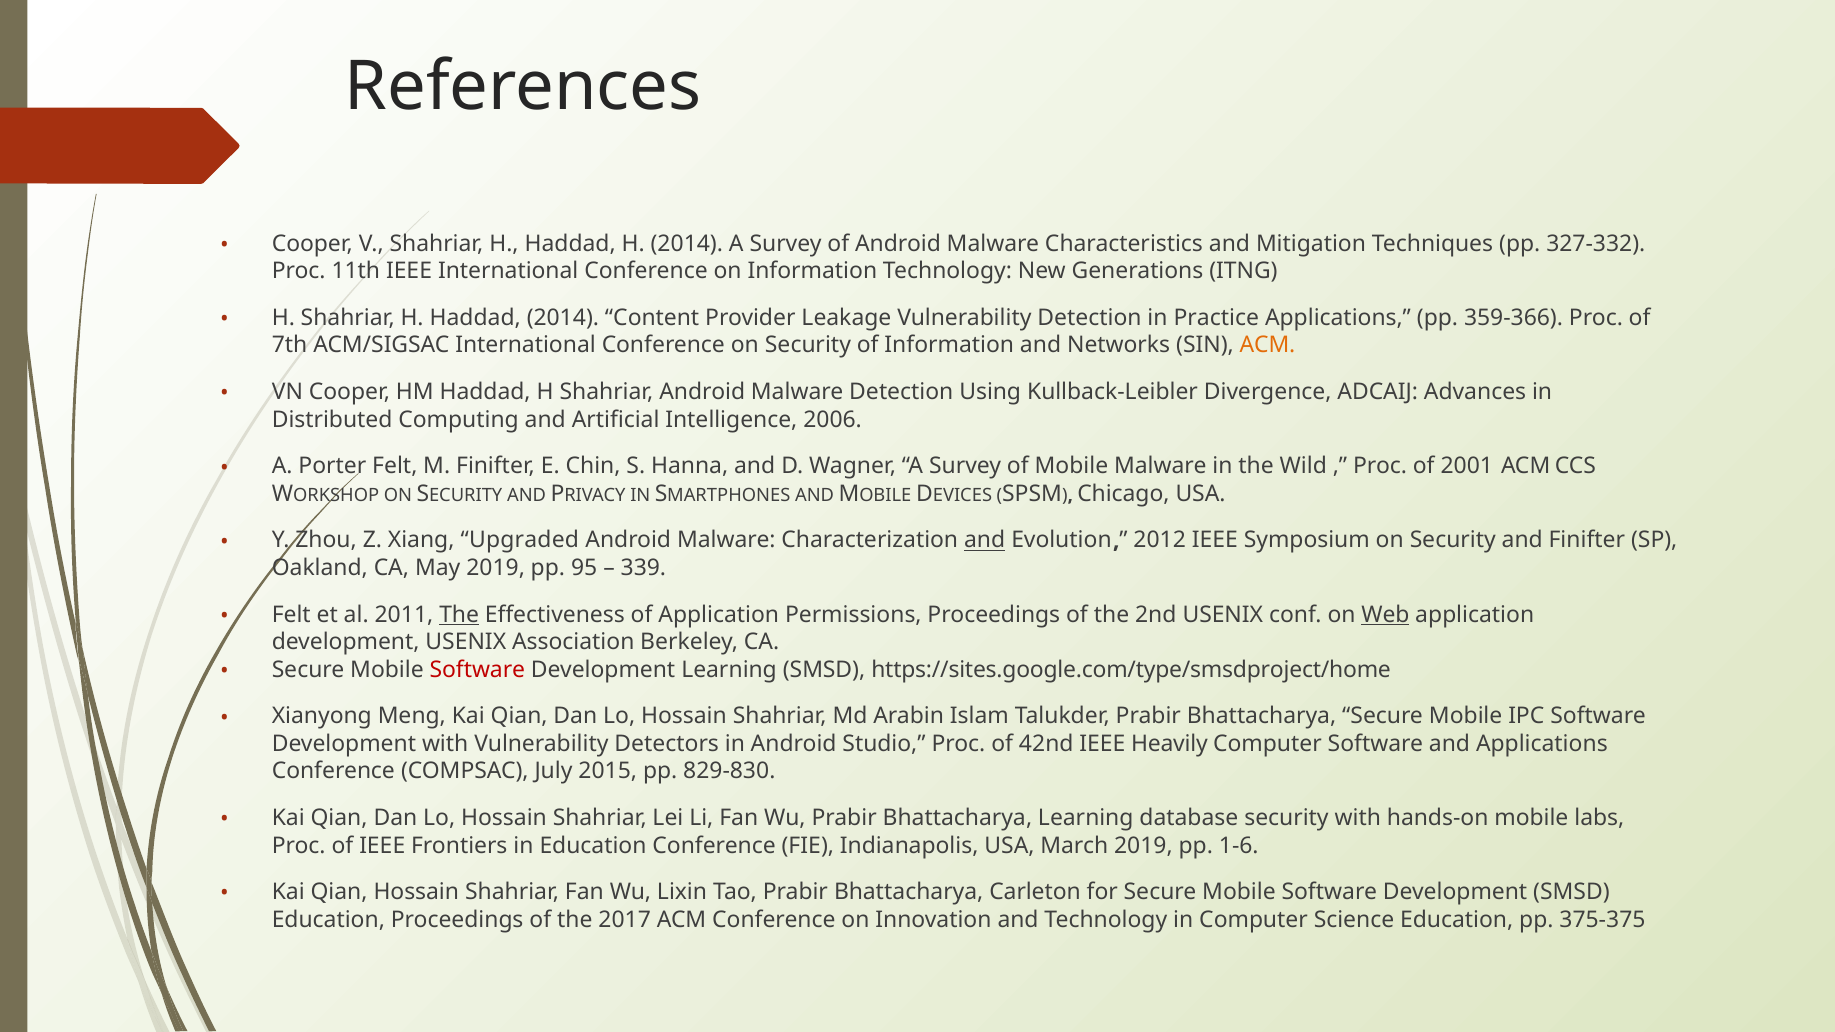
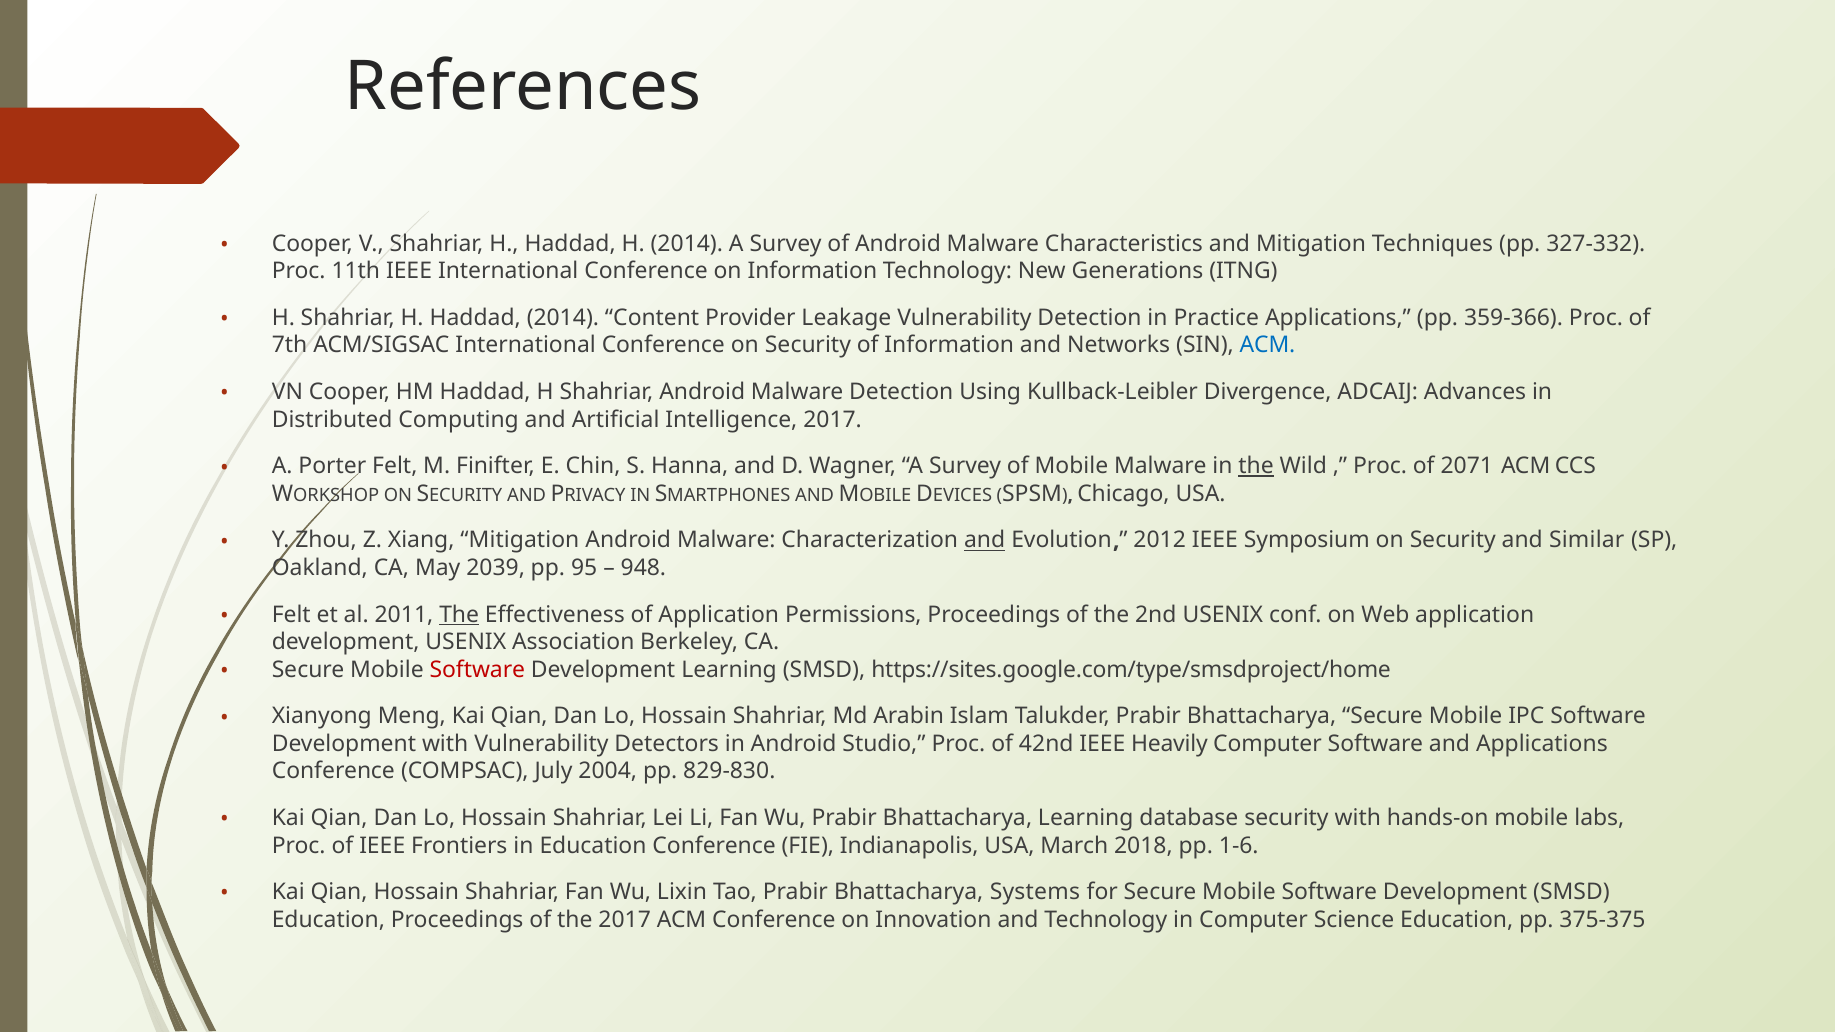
ACM colour: orange -> blue (1267, 345)
Intelligence 2006: 2006 -> 2017 (833, 420)
the underline: none -> present (1256, 466)
2001: 2001 -> 2071 (1467, 466)
Xiang Upgraded: Upgraded -> Mitigation (520, 540)
and Finifter: Finifter -> Similar (1587, 540)
May 2019: 2019 -> 2039 (496, 568)
339: 339 -> 948 (643, 568)
Web underline: present -> none (1385, 615)
2015: 2015 -> 2004 (608, 771)
March 2019: 2019 -> 2018 (1143, 846)
Carleton: Carleton -> Systems (1035, 892)
